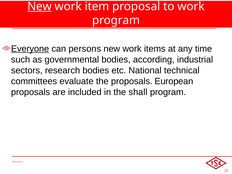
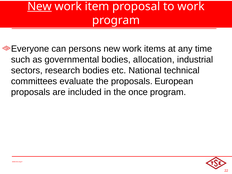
Everyone underline: present -> none (30, 49)
according: according -> allocation (154, 60)
shall: shall -> once (138, 92)
